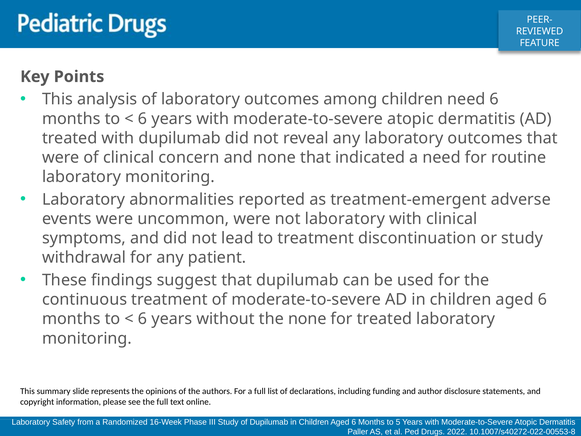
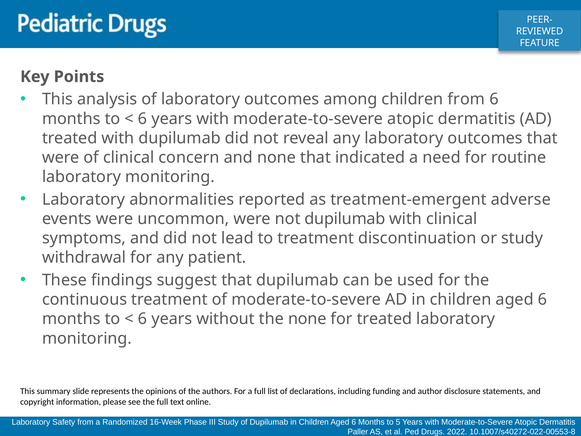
children need: need -> from (466, 99)
not laboratory: laboratory -> dupilumab (345, 219)
